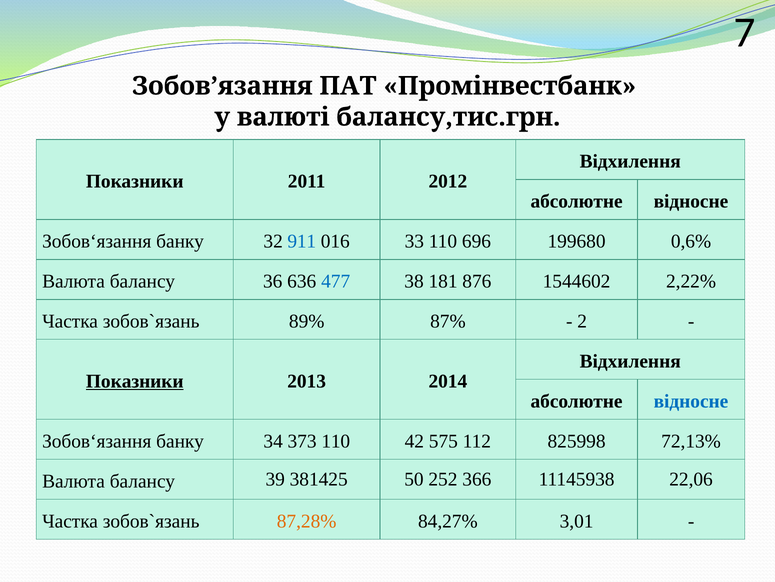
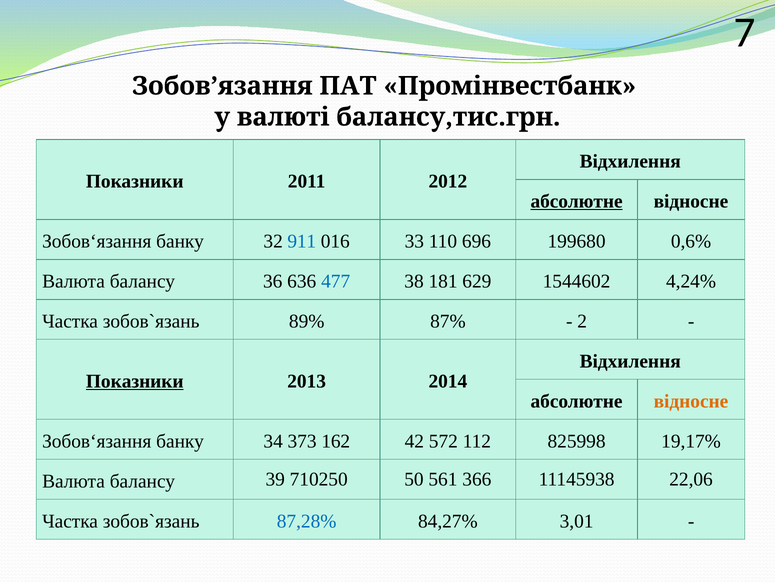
абсолютне underline: none -> present (577, 201)
876: 876 -> 629 (477, 281)
2,22%: 2,22% -> 4,24% (691, 281)
відносне colour: blue -> orange (691, 401)
373 110: 110 -> 162 (336, 441)
575: 575 -> 572 (443, 441)
72,13%: 72,13% -> 19,17% (691, 441)
381425: 381425 -> 710250 (319, 479)
252: 252 -> 561 (443, 479)
87,28% colour: orange -> blue (307, 520)
